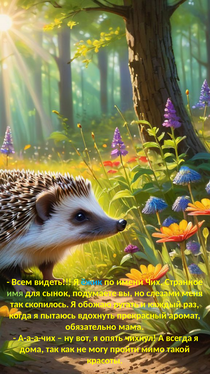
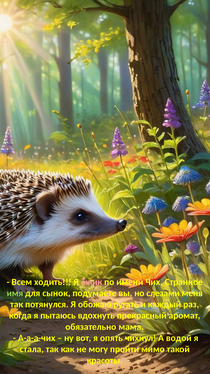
видеть: видеть -> ходить (53, 281)
ёжик colour: light blue -> pink (92, 281)
скопилось: скопилось -> потянулся (47, 304)
всегда: всегда -> водой (179, 337)
дома: дома -> стала (32, 349)
